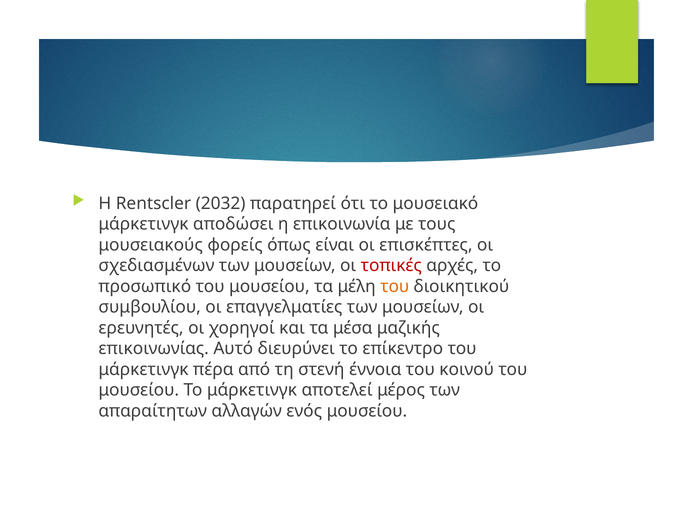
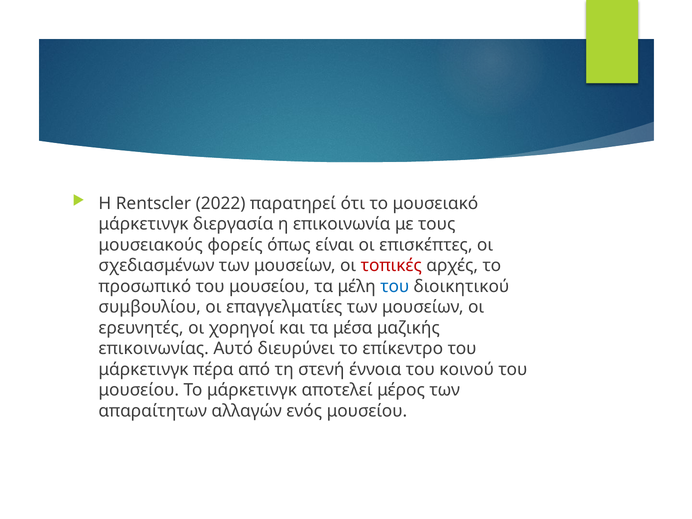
2032: 2032 -> 2022 (221, 203)
αποδώσει: αποδώσει -> διεργασία (233, 224)
του colour: orange -> blue (395, 286)
